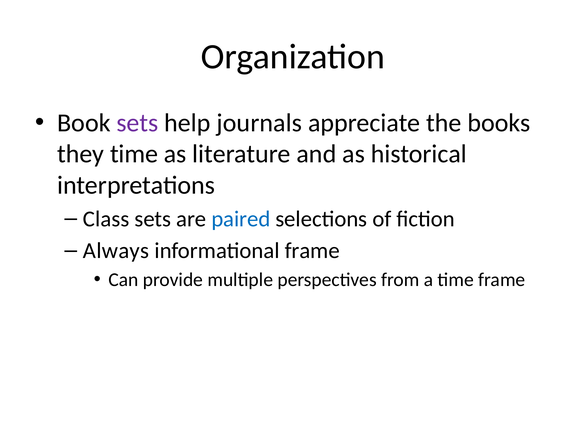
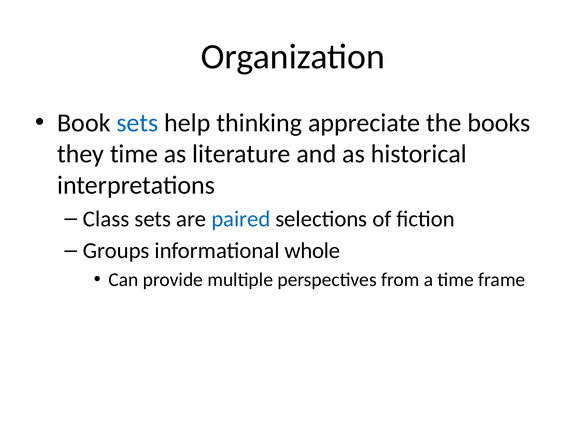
sets colour: purple -> blue (137, 123)
journals: journals -> thinking (259, 123)
Always: Always -> Groups (116, 251)
informational frame: frame -> whole (312, 251)
